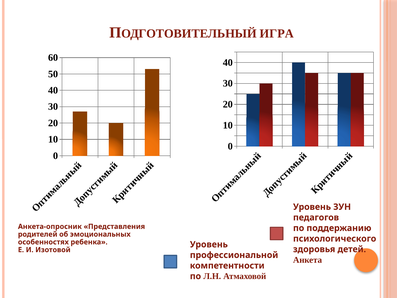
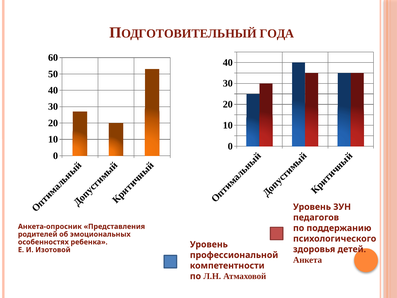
ИГРА: ИГРА -> ГОДА (277, 33)
